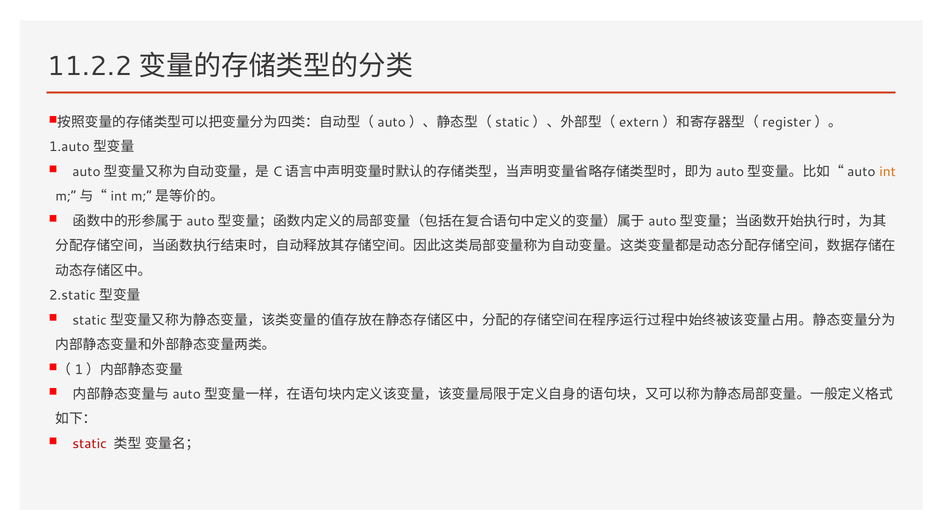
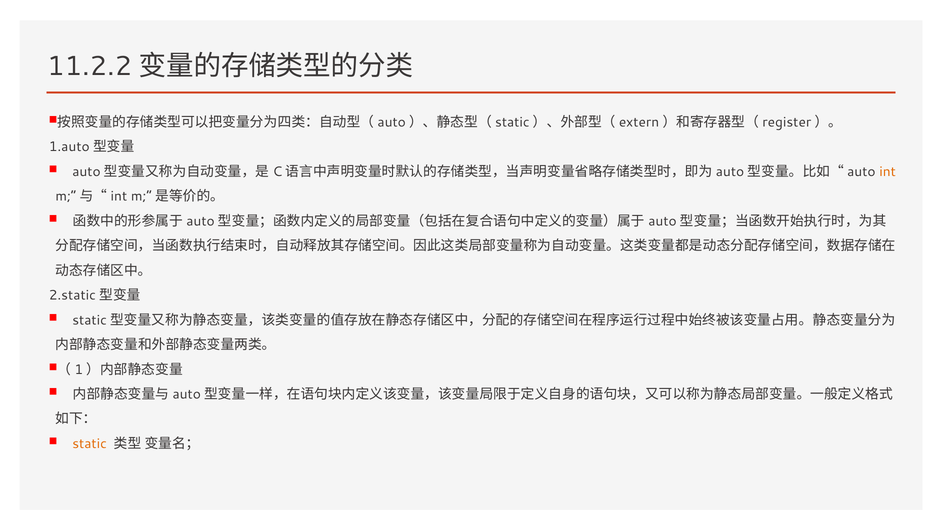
static colour: red -> orange (90, 444)
